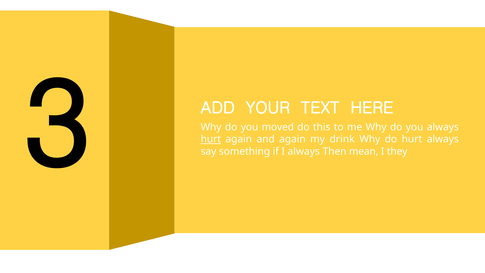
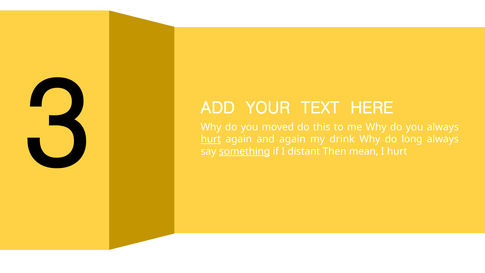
do hurt: hurt -> long (412, 139)
something underline: none -> present (245, 151)
I always: always -> distant (304, 151)
I they: they -> hurt (397, 151)
